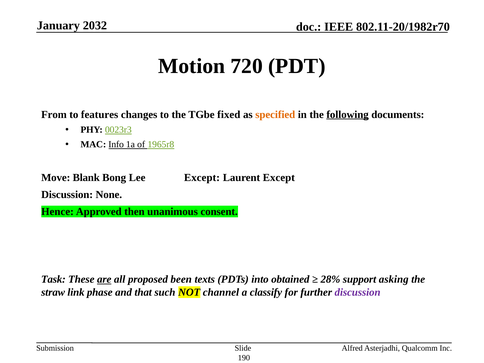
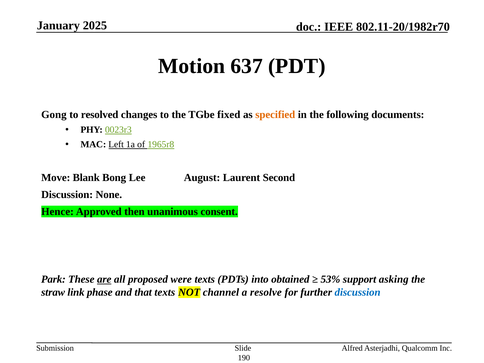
2032: 2032 -> 2025 (95, 26)
720: 720 -> 637 (247, 66)
From: From -> Gong (54, 114)
features: features -> resolved (100, 114)
following underline: present -> none (348, 114)
Info: Info -> Left (116, 145)
Lee Except: Except -> August (202, 178)
Laurent Except: Except -> Second (279, 178)
Task: Task -> Park (53, 279)
been: been -> were (181, 279)
28%: 28% -> 53% (330, 279)
that such: such -> texts (165, 292)
classify: classify -> resolve (266, 292)
discussion colour: purple -> blue (358, 292)
